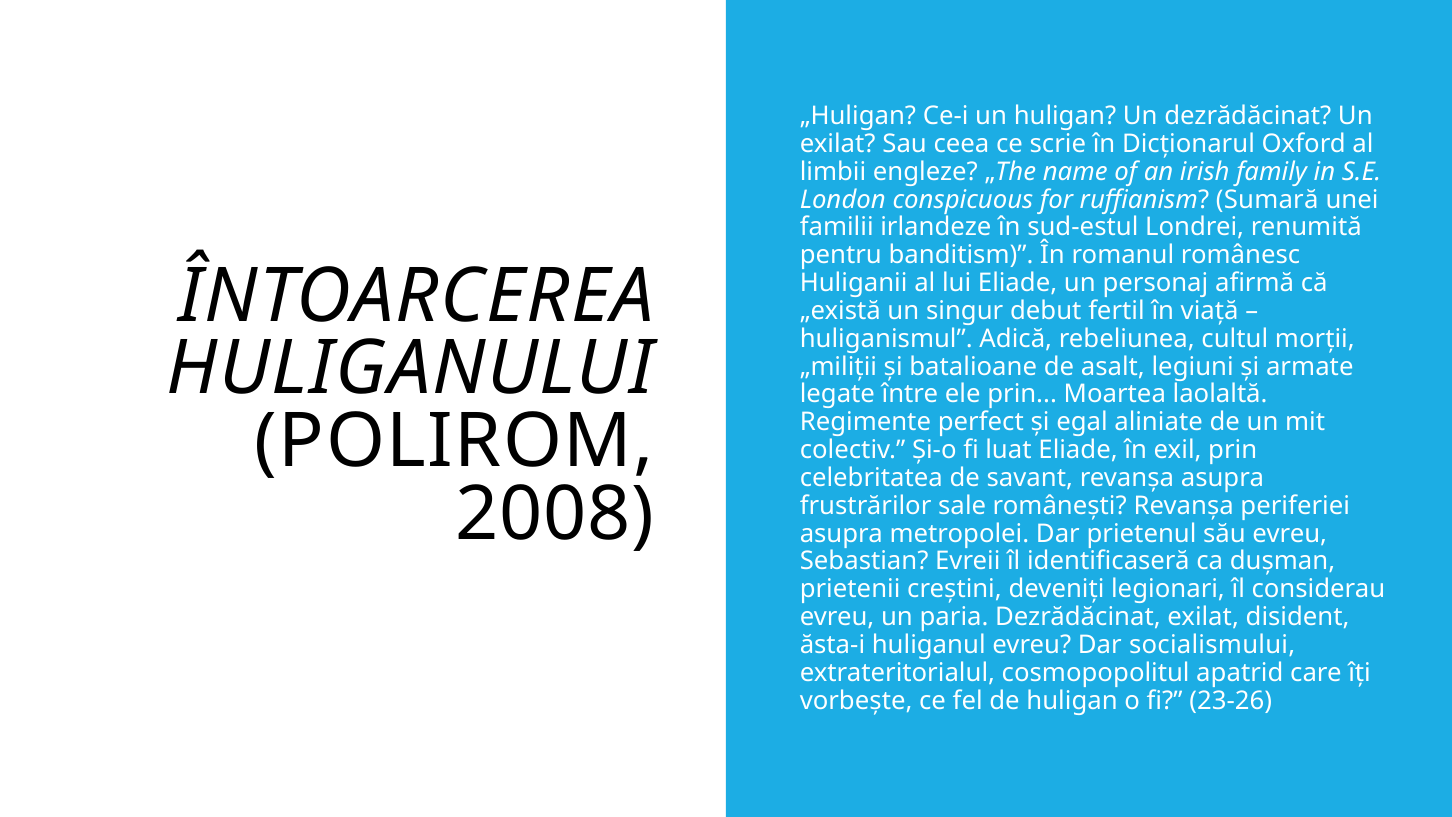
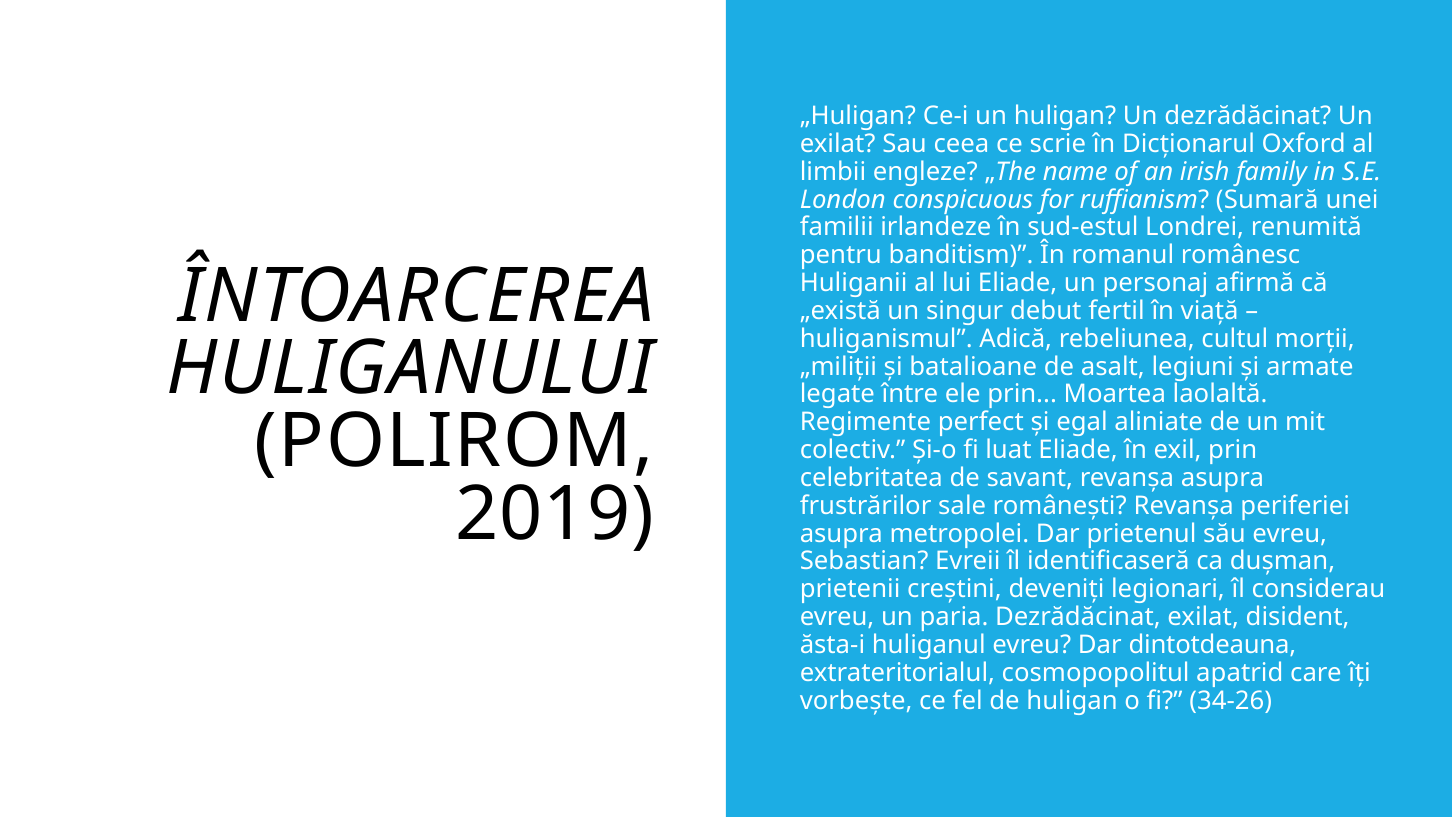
2008: 2008 -> 2019 (555, 514)
socialismului: socialismului -> dintotdeauna (1212, 645)
23-26: 23-26 -> 34-26 (1231, 700)
